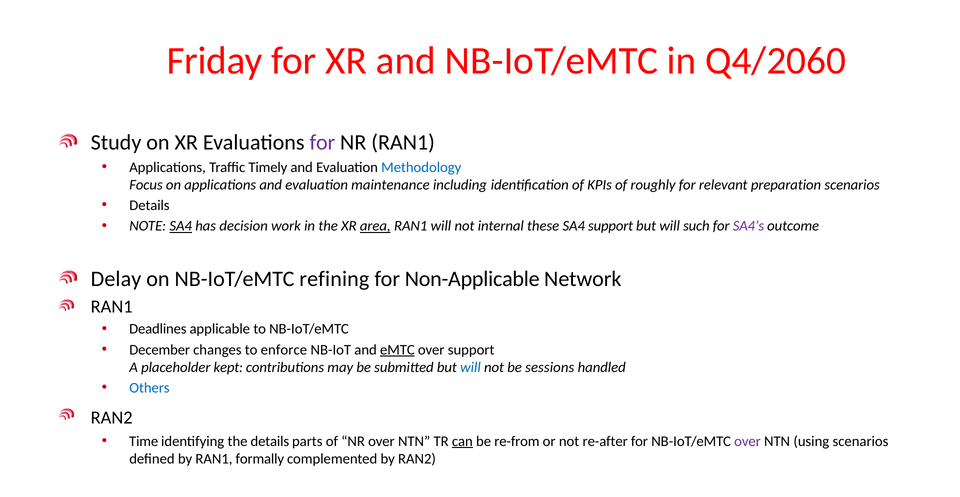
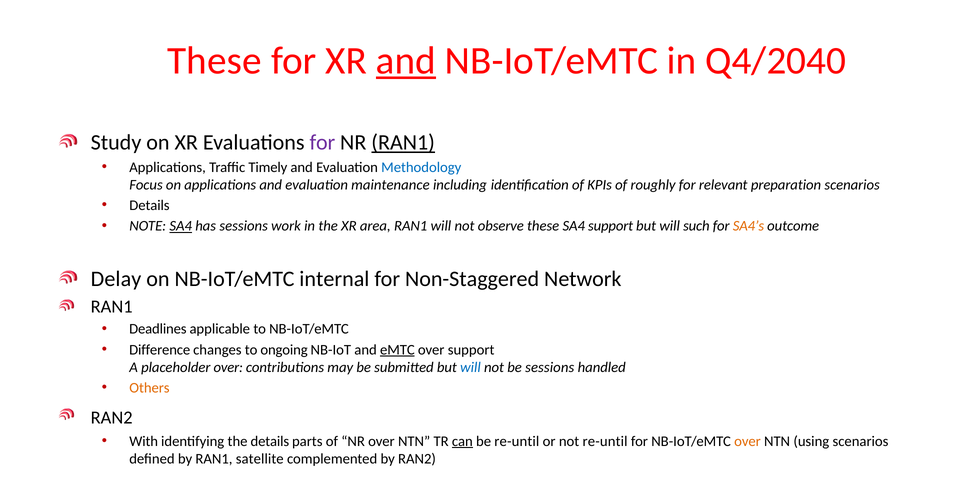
Friday: Friday -> These (215, 61)
and underline: none -> present (406, 61)
Q4/2060: Q4/2060 -> Q4/2040 (776, 61)
RAN1 underline: none -> present (403, 143)
has decision: decision -> sessions (244, 226)
area underline: present -> none (375, 226)
internal: internal -> observe (501, 226)
SA4’s colour: purple -> orange (749, 226)
refining: refining -> internal (334, 279)
Non-Applicable: Non-Applicable -> Non-Staggered (472, 279)
December: December -> Difference (160, 349)
enforce: enforce -> ongoing (284, 349)
placeholder kept: kept -> over (228, 367)
Others colour: blue -> orange (149, 388)
Time: Time -> With (144, 441)
be re-from: re-from -> re-until (517, 441)
not re-after: re-after -> re-until (605, 441)
over colour: purple -> orange (748, 441)
formally: formally -> satellite (260, 459)
